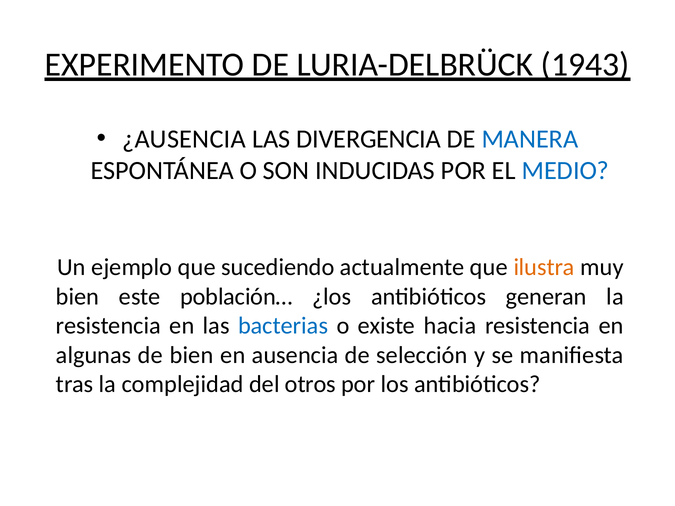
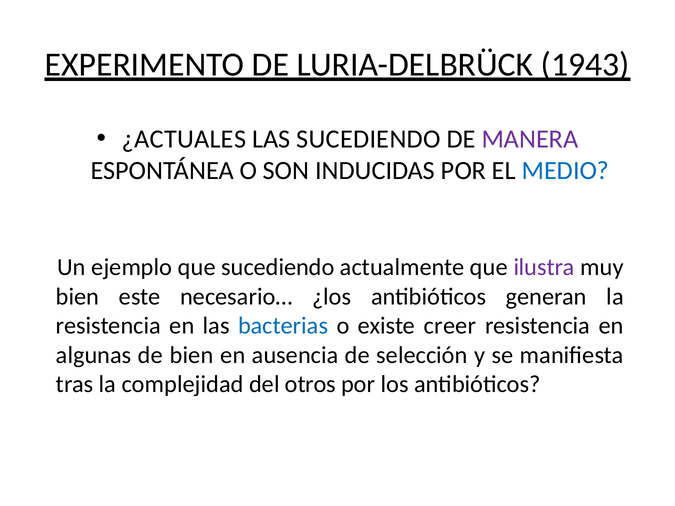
¿AUSENCIA: ¿AUSENCIA -> ¿ACTUALES (184, 139)
LAS DIVERGENCIA: DIVERGENCIA -> SUCEDIENDO (368, 139)
MANERA colour: blue -> purple (530, 139)
ilustra colour: orange -> purple (544, 268)
población…: población… -> necesario… (236, 297)
hacia: hacia -> creer (450, 326)
